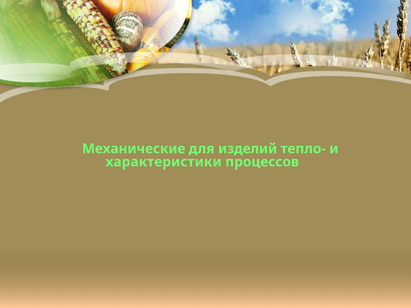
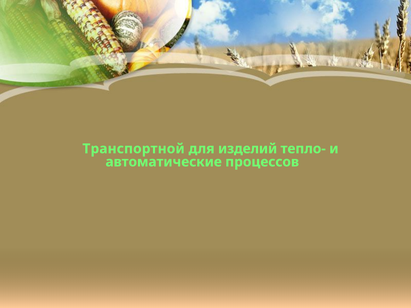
Механические: Механические -> Транспортной (134, 149)
характеристики: характеристики -> автоматические (164, 162)
